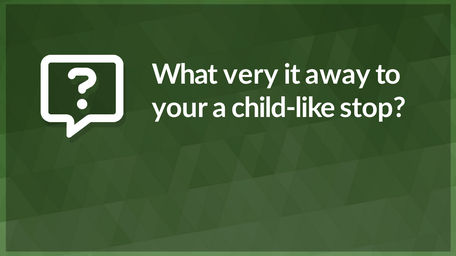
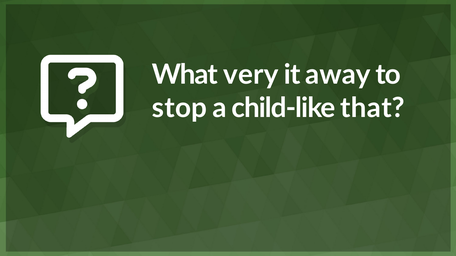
your: your -> stop (180, 108)
stop: stop -> that (373, 108)
